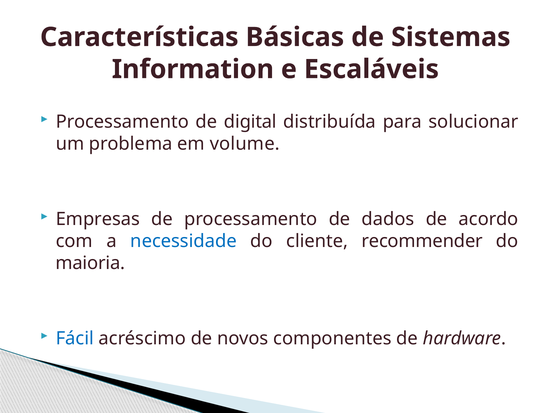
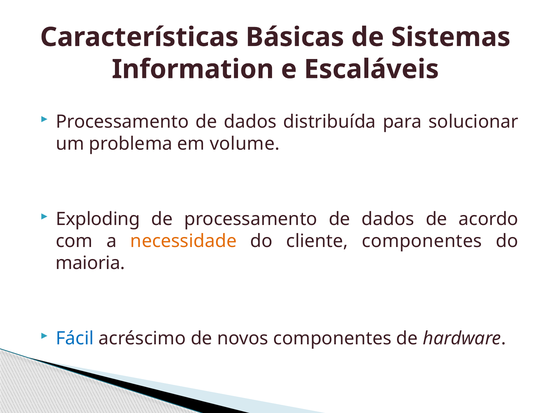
digital: digital -> dados (250, 122)
Empresas: Empresas -> Exploding (98, 219)
necessidade colour: blue -> orange (184, 241)
cliente recommender: recommender -> componentes (422, 241)
